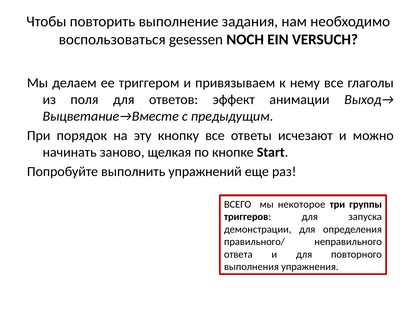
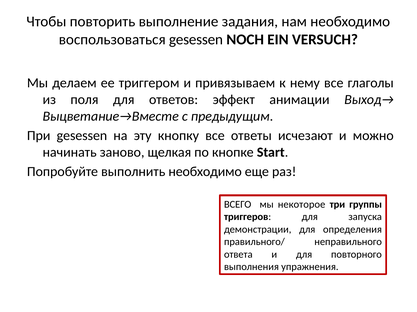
При порядок: порядок -> gesessen (82, 136)
выполнить упражнений: упражнений -> необходимо (205, 172)
